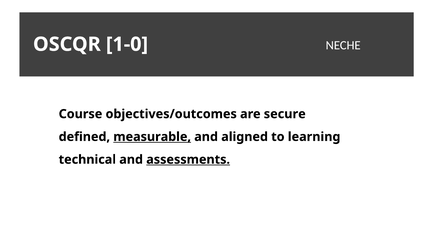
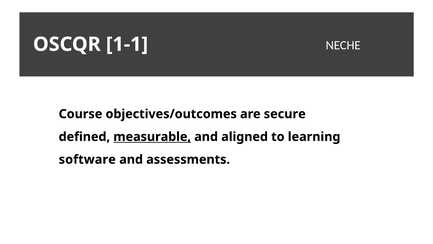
1-0: 1-0 -> 1-1 (127, 44)
technical: technical -> software (87, 159)
assessments underline: present -> none (188, 159)
